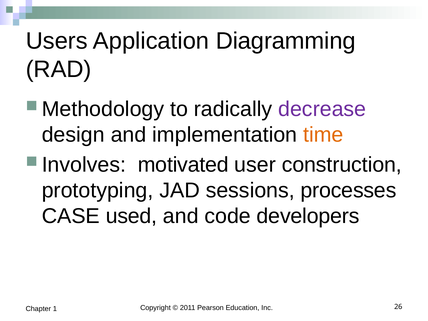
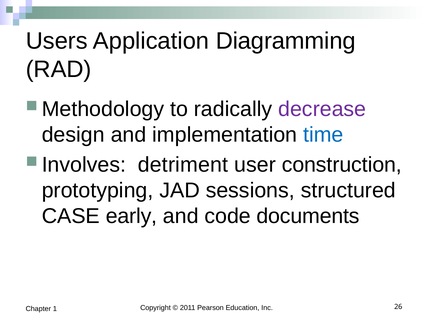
time colour: orange -> blue (323, 135)
motivated: motivated -> detriment (183, 165)
processes: processes -> structured (348, 191)
used: used -> early (131, 216)
developers: developers -> documents (308, 216)
